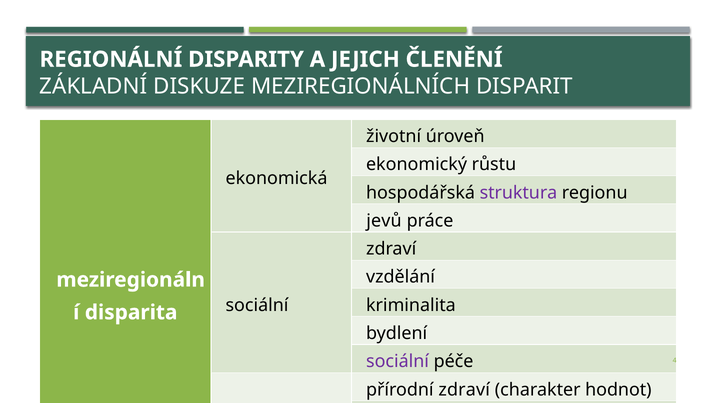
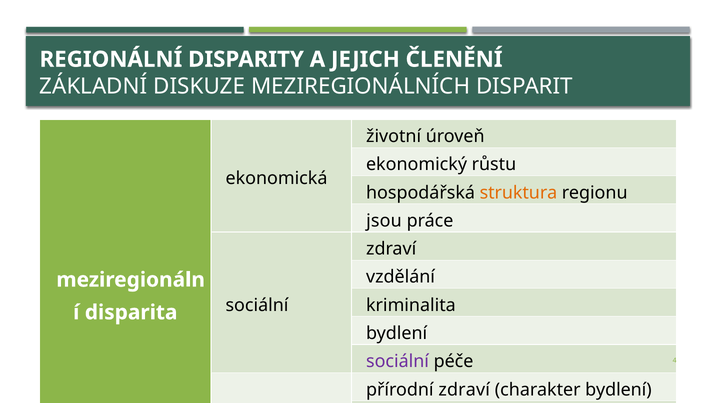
struktura colour: purple -> orange (518, 193)
jevů: jevů -> jsou (384, 221)
charakter hodnot: hodnot -> bydlení (618, 389)
